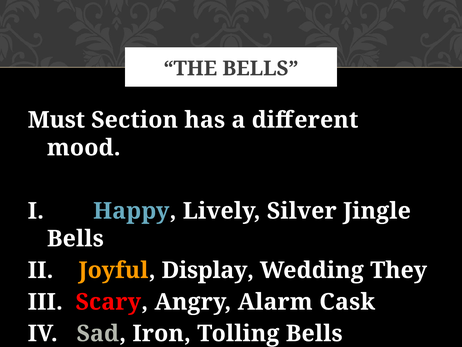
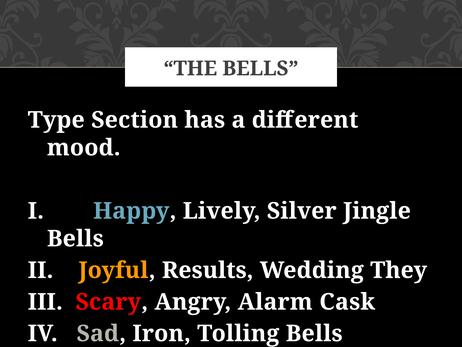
Must: Must -> Type (56, 120)
Display: Display -> Results (208, 270)
